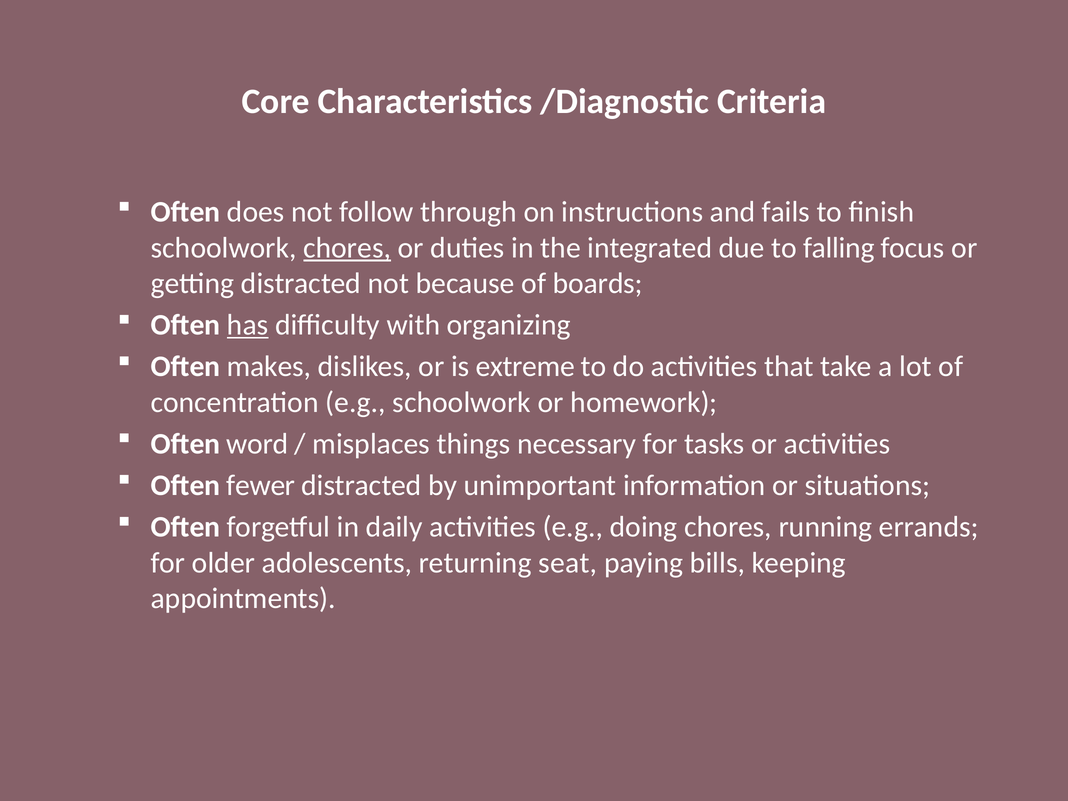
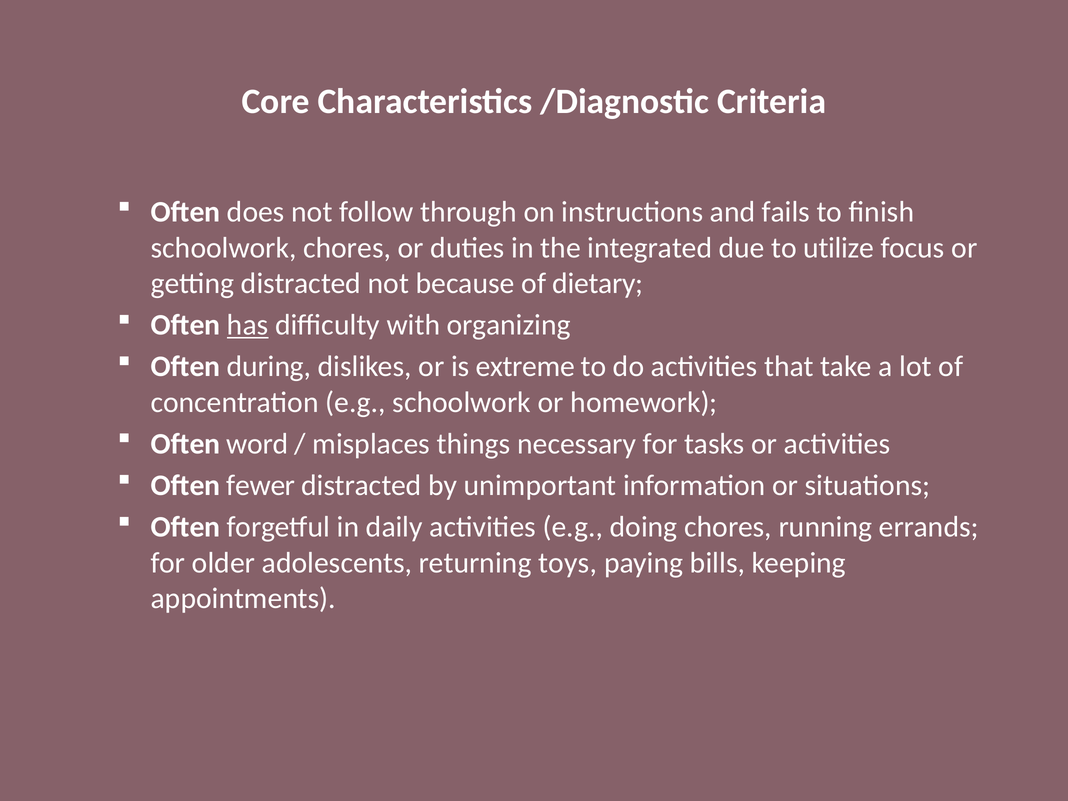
chores underline: present -> none (347, 248)
falling: falling -> utilize (839, 248)
boards: boards -> dietary (598, 283)
makes: makes -> during (269, 367)
seat: seat -> toys (568, 563)
